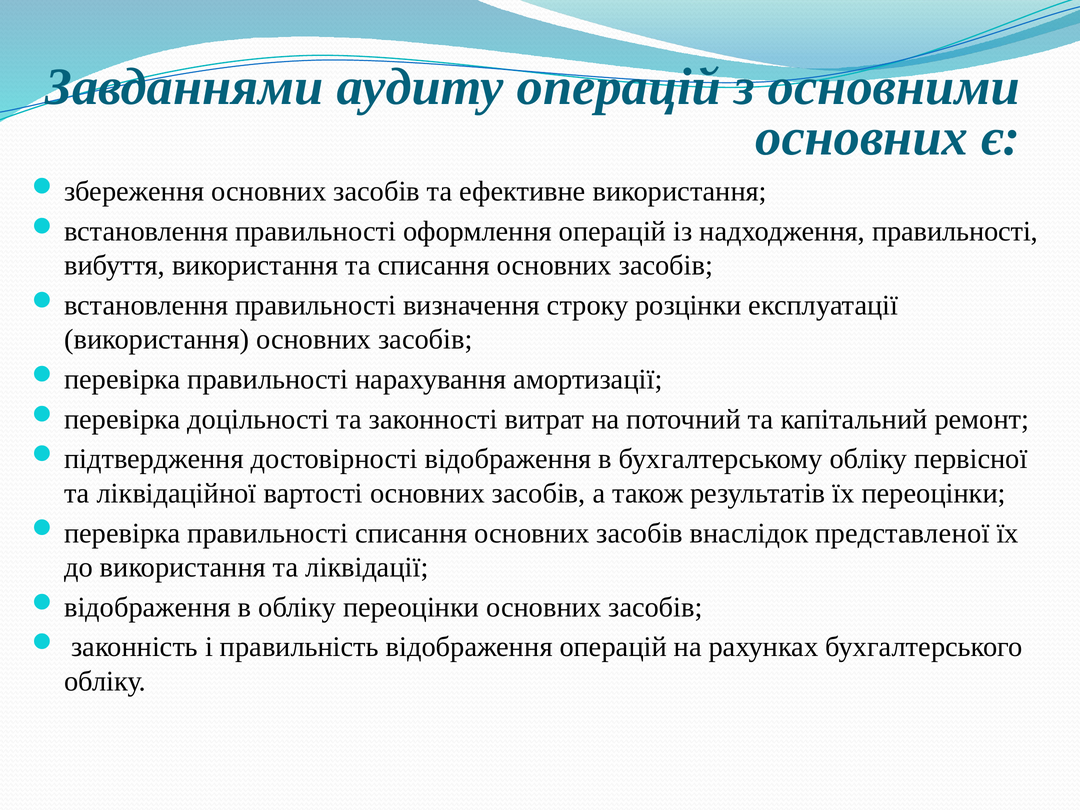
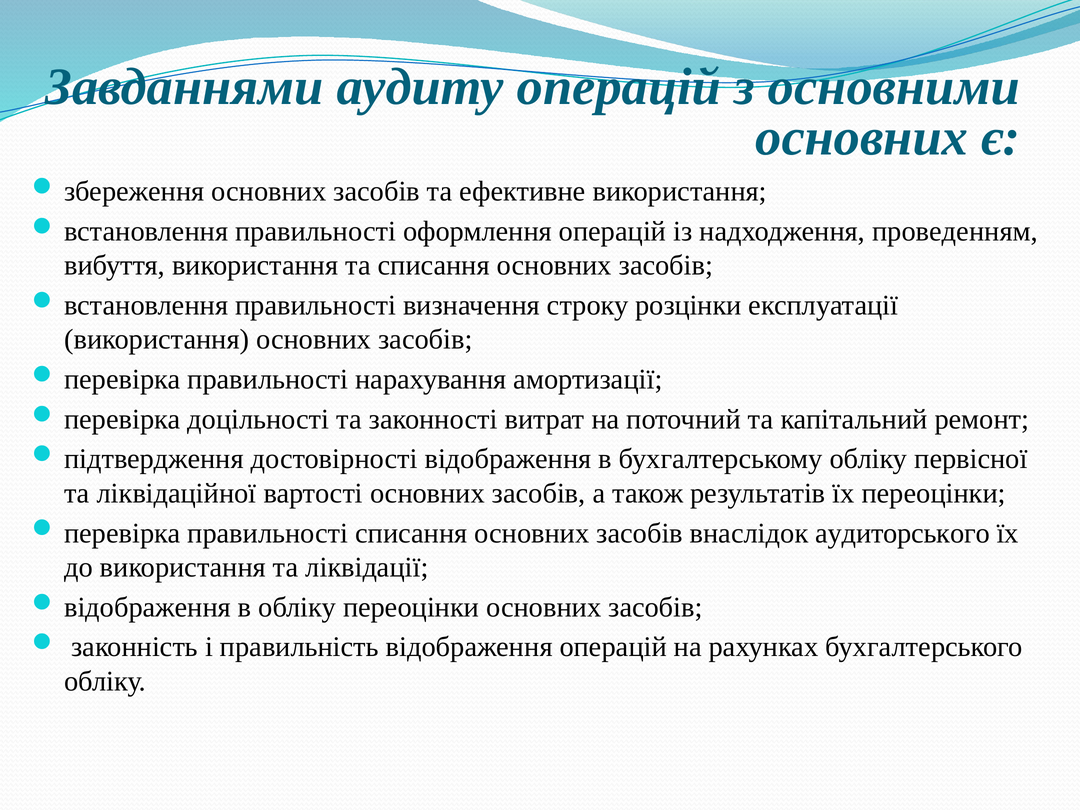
надходження правильності: правильності -> проведенням (955, 231)
представленої: представленої -> аудиторського (903, 533)
